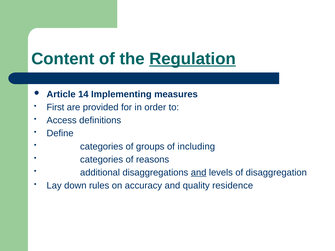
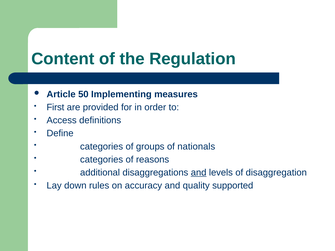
Regulation underline: present -> none (193, 59)
14: 14 -> 50 (83, 94)
including: including -> nationals (196, 147)
residence: residence -> supported (233, 186)
